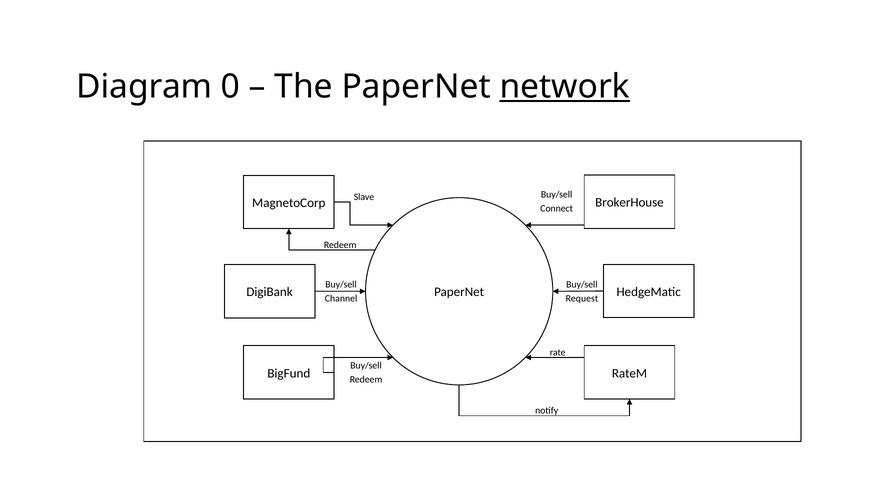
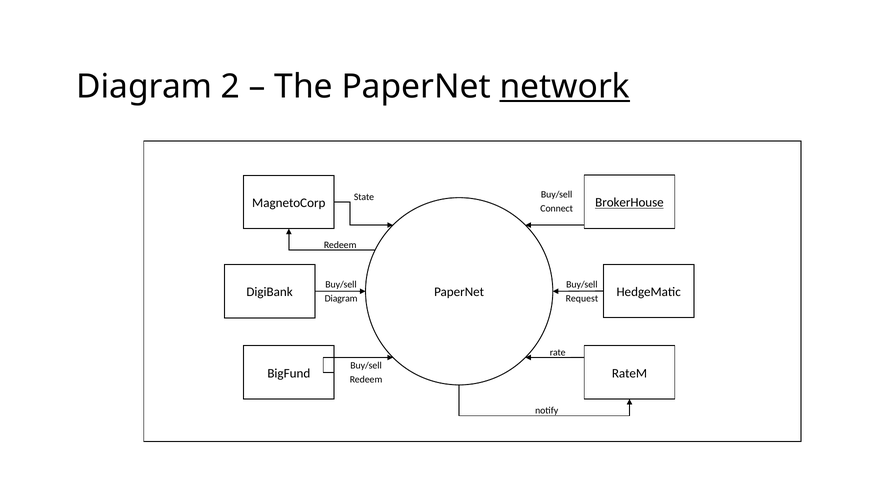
0: 0 -> 2 (231, 87)
Slave: Slave -> State (364, 197)
BrokerHouse underline: none -> present (629, 203)
Channel: Channel -> Diagram (341, 298)
